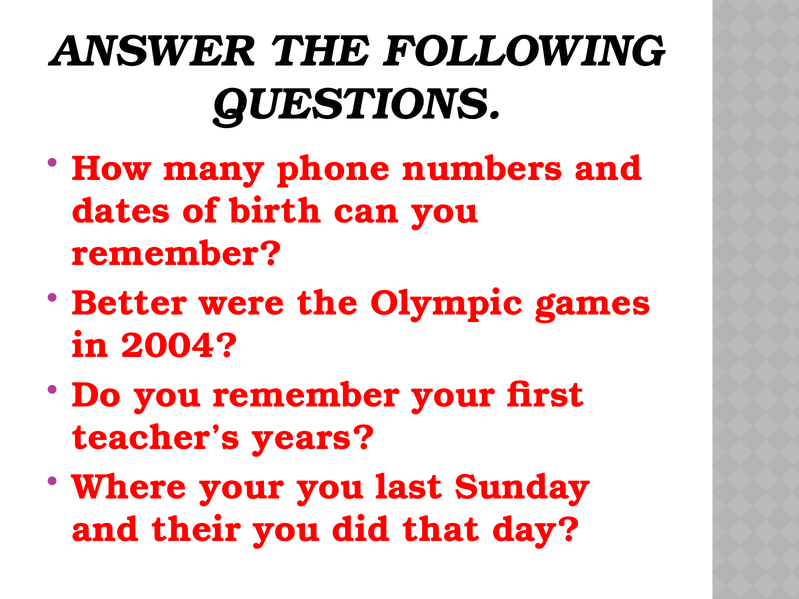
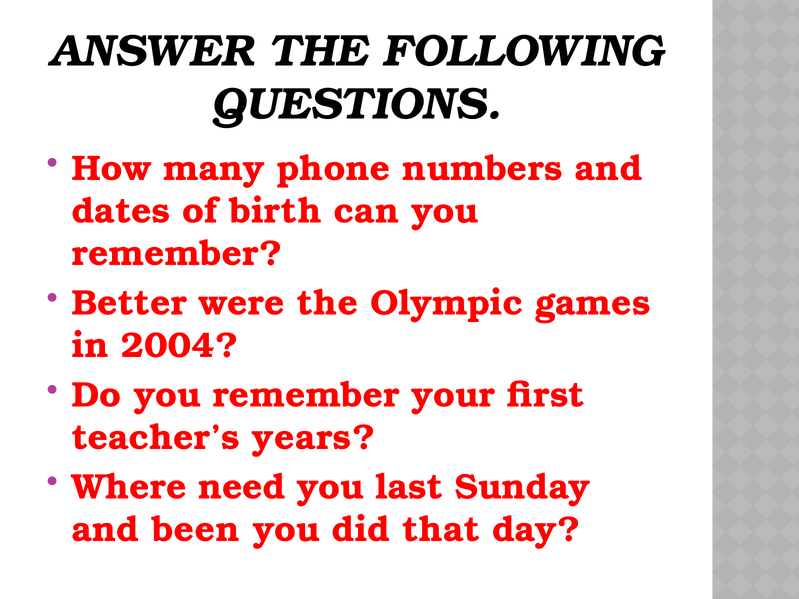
Where your: your -> need (242, 487)
their: their -> been (196, 530)
